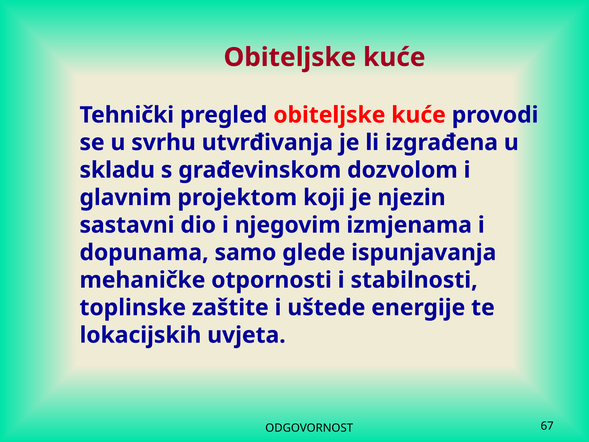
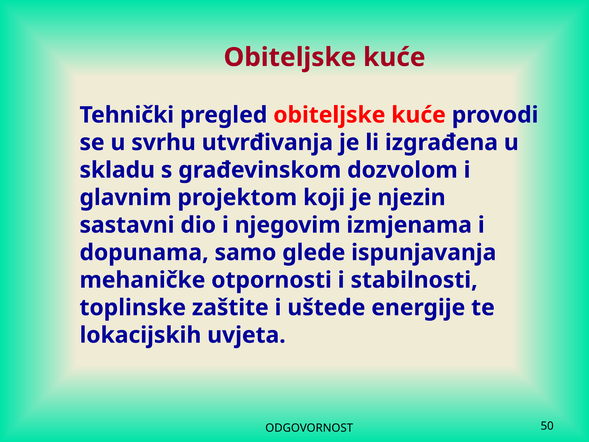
67: 67 -> 50 (547, 426)
